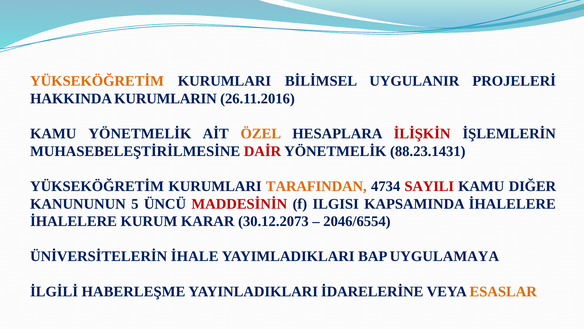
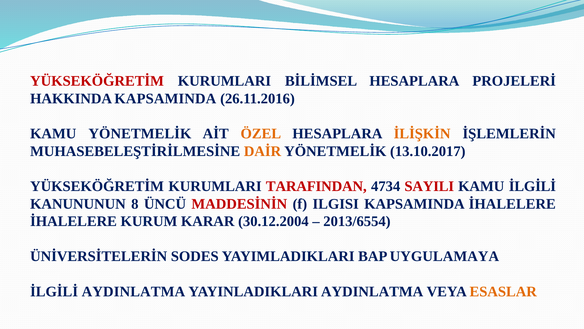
YÜKSEKÖĞRETİM colour: orange -> red (97, 81)
BİLİMSEL UYGULANIR: UYGULANIR -> HESAPLARA (414, 81)
HAKKINDA KURUMLARIN: KURUMLARIN -> KAPSAMINDA (165, 98)
İLİŞKİN colour: red -> orange (422, 133)
DAİR colour: red -> orange (262, 151)
88.23.1431: 88.23.1431 -> 13.10.2017 (428, 151)
TARAFINDAN colour: orange -> red (316, 186)
KAMU DIĞER: DIĞER -> İLGİLİ (532, 186)
5: 5 -> 8 (135, 204)
30.12.2073: 30.12.2073 -> 30.12.2004 (273, 221)
2046/6554: 2046/6554 -> 2013/6554 (357, 221)
İHALE: İHALE -> SODES (195, 256)
İLGİLİ HABERLEŞME: HABERLEŞME -> AYDINLATMA (133, 291)
YAYINLADIKLARI İDARELERİNE: İDARELERİNE -> AYDINLATMA (372, 291)
